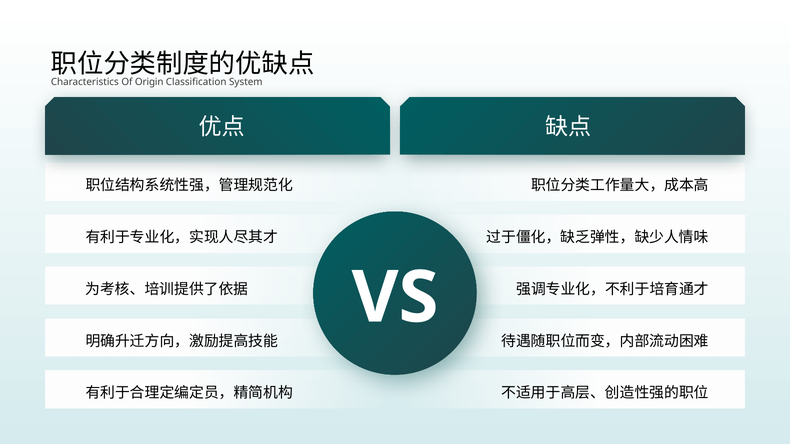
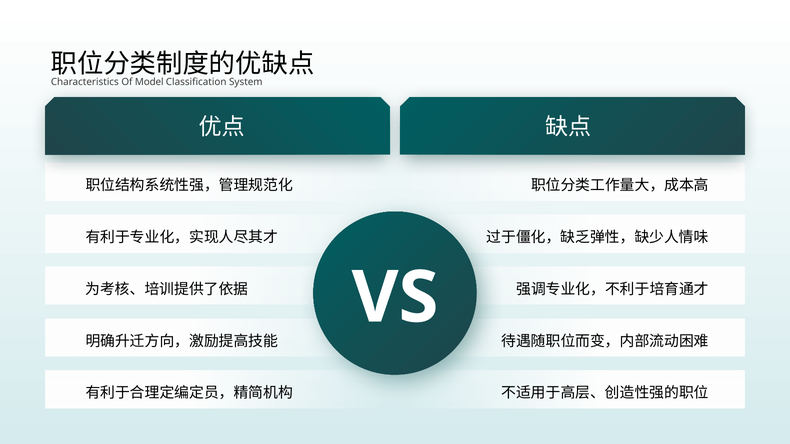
Origin: Origin -> Model (149, 82)
